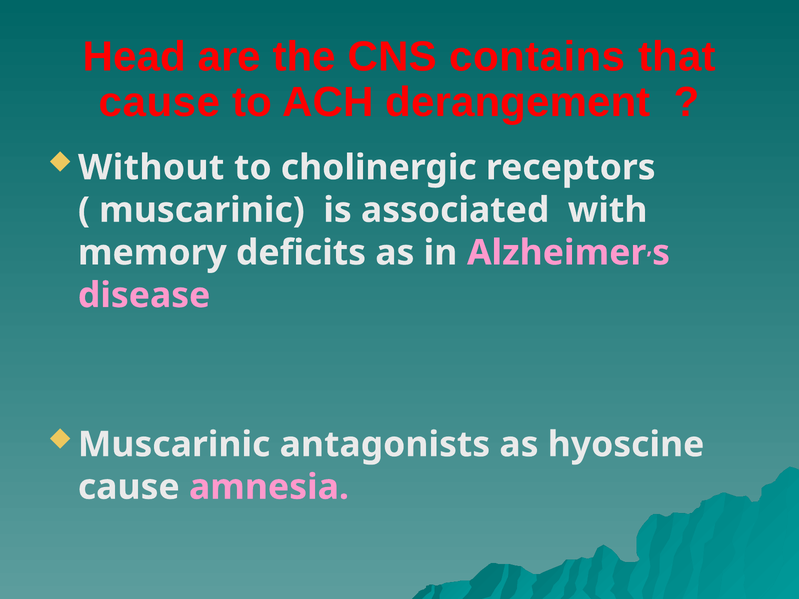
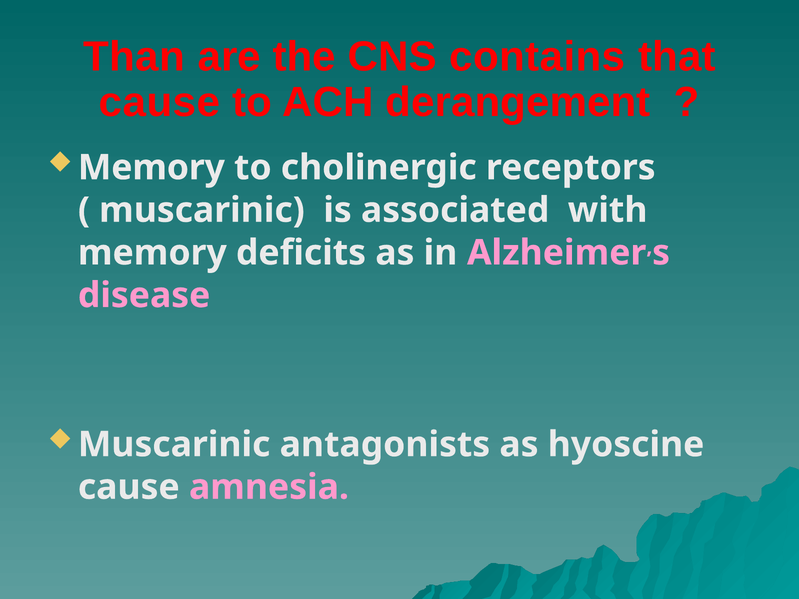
Head: Head -> Than (134, 57)
Without: Without -> Memory (151, 168)
